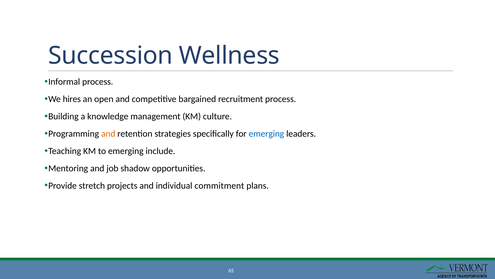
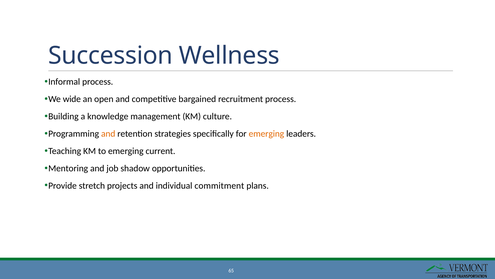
hires: hires -> wide (72, 99)
emerging colour: blue -> orange (266, 133)
include: include -> current (160, 151)
